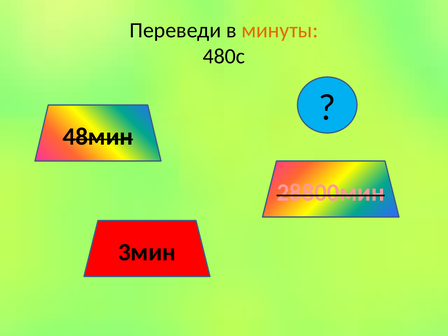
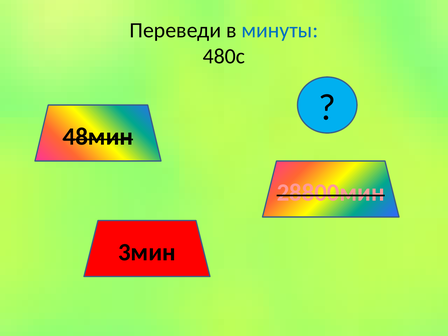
минуты colour: orange -> blue (280, 30)
